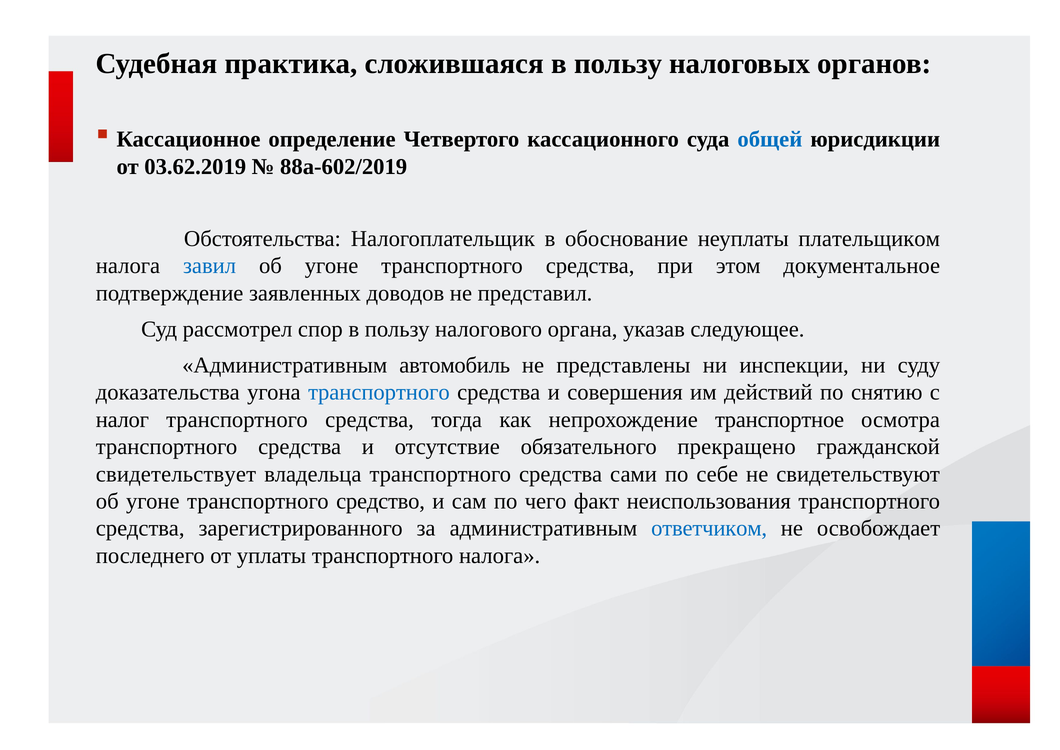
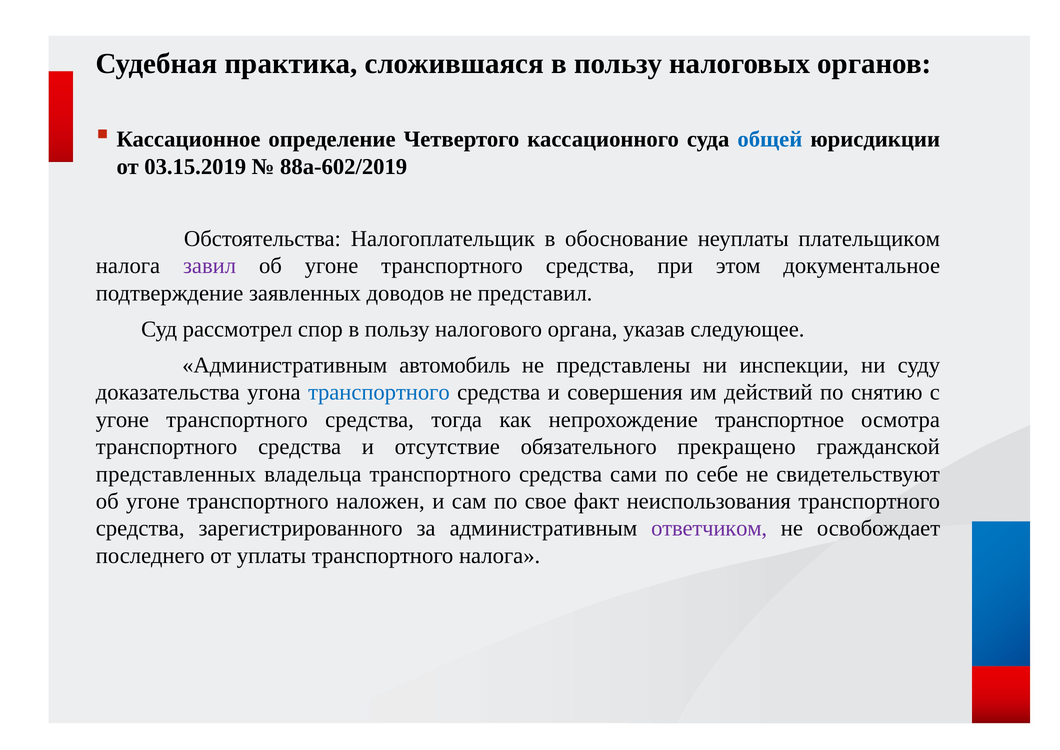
03.62.2019: 03.62.2019 -> 03.15.2019 (195, 166)
завил colour: blue -> purple (210, 266)
налог: налог -> угоне (122, 419)
свидетельствует: свидетельствует -> представленных (176, 474)
средство: средство -> наложен (380, 501)
чего: чего -> свое (546, 501)
ответчиком colour: blue -> purple (709, 528)
